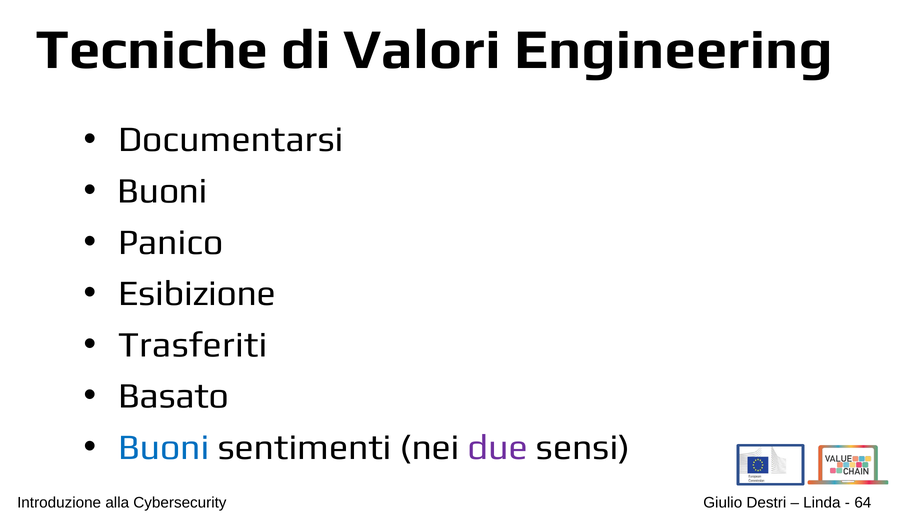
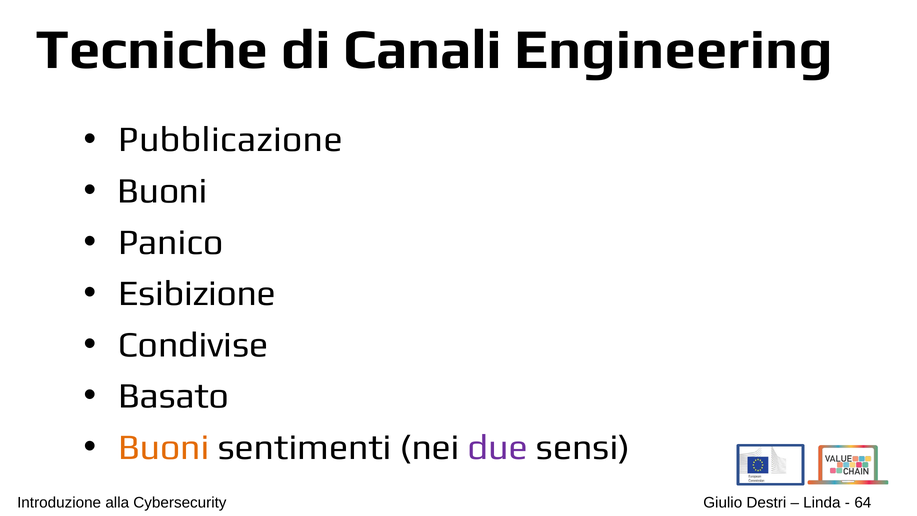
Valori: Valori -> Canali (423, 49)
Documentarsi: Documentarsi -> Pubblicazione (231, 140)
Trasferiti: Trasferiti -> Condivise (193, 345)
Buoni colour: blue -> orange (164, 447)
